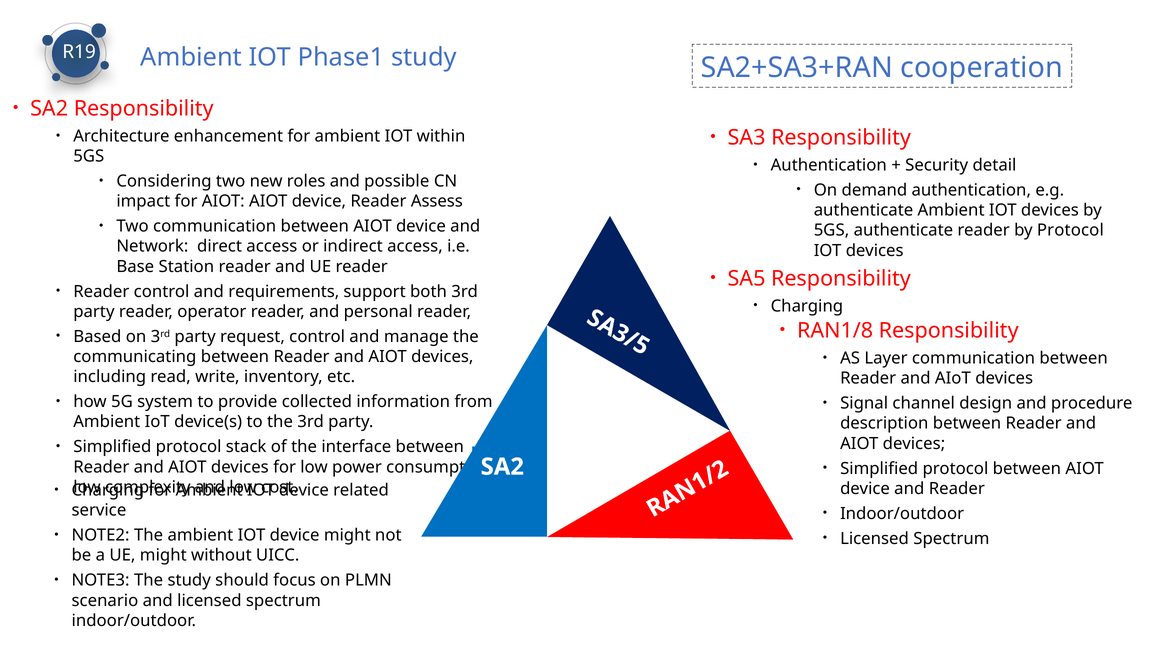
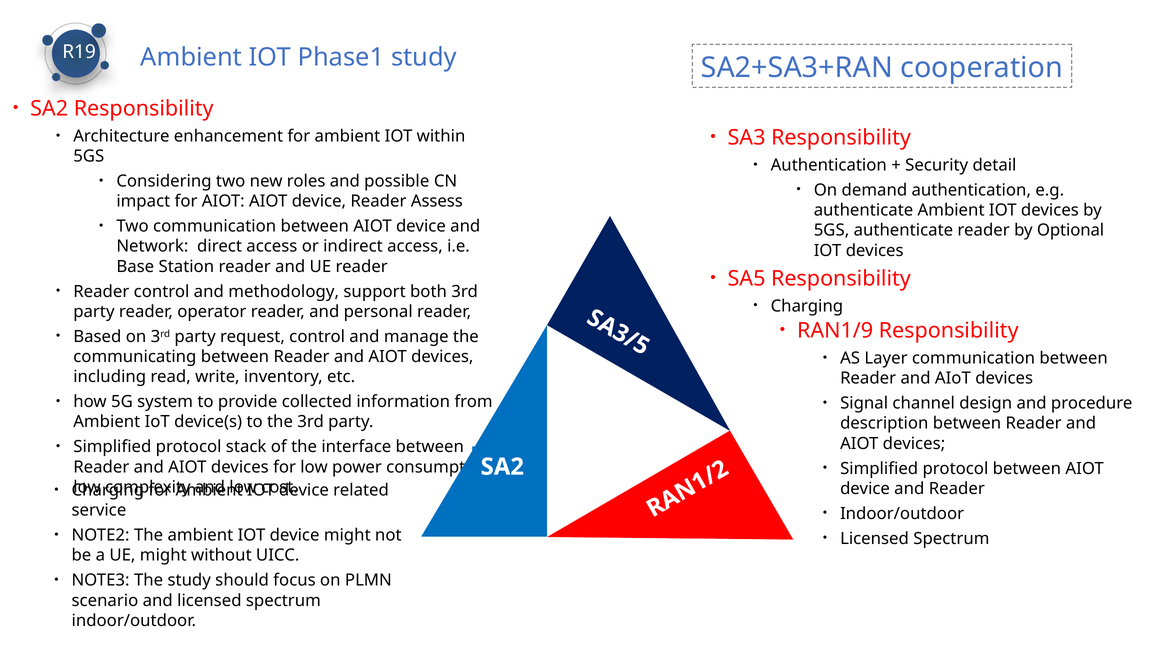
by Protocol: Protocol -> Optional (1071, 230)
requirements: requirements -> methodology (284, 291)
RAN1/8: RAN1/8 -> RAN1/9 (835, 330)
